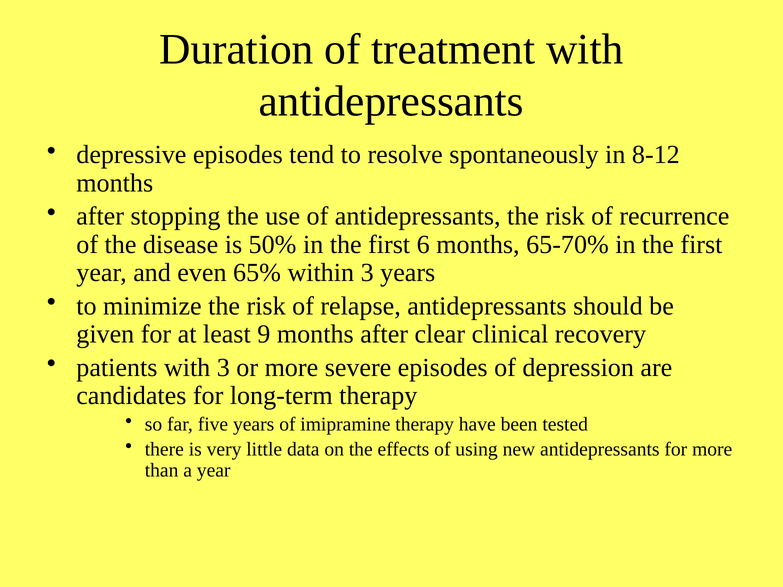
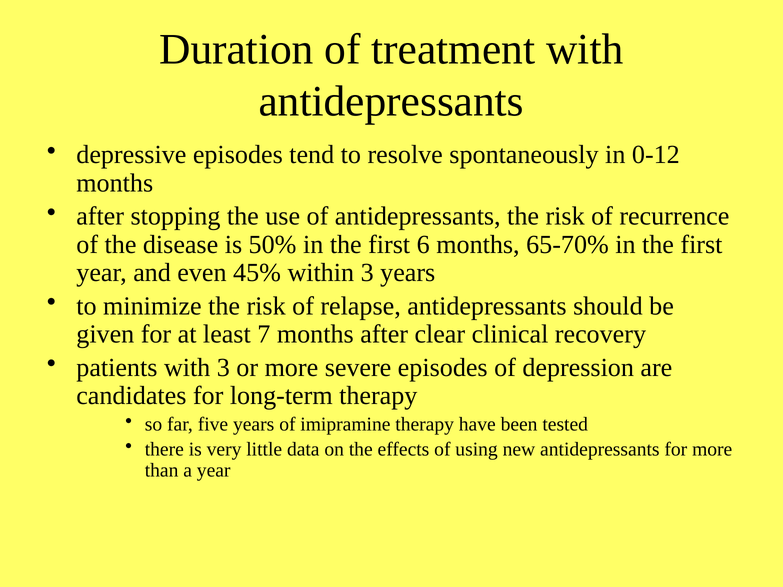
8-12: 8-12 -> 0-12 (656, 155)
65%: 65% -> 45% (257, 273)
9: 9 -> 7 (264, 334)
